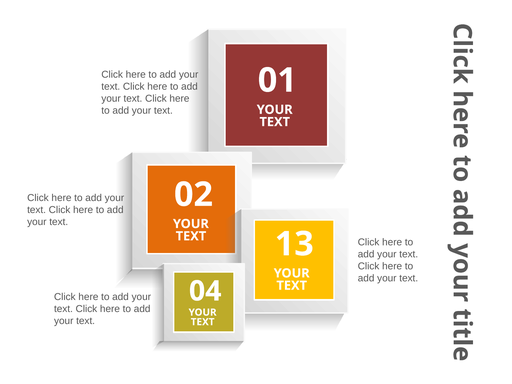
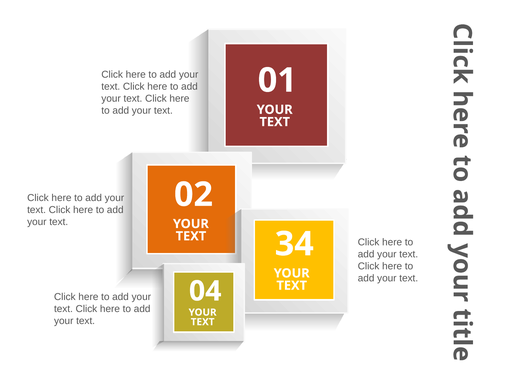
13: 13 -> 34 (294, 244)
